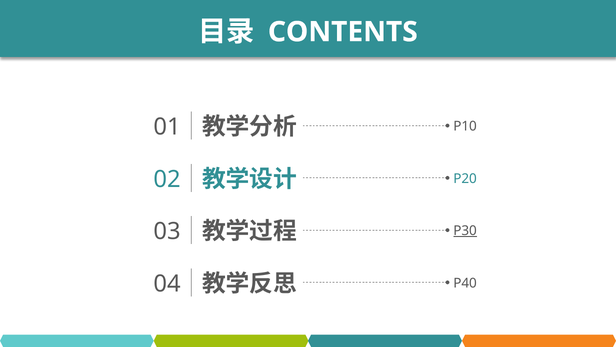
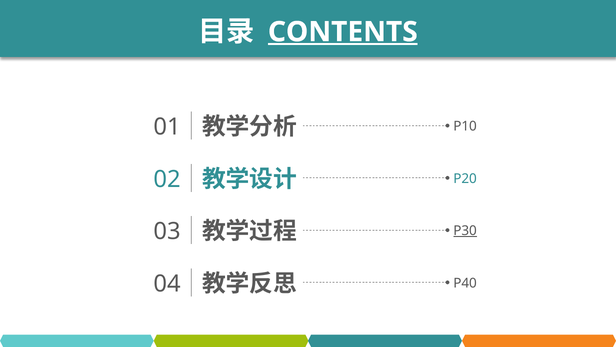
CONTENTS underline: none -> present (343, 32)
